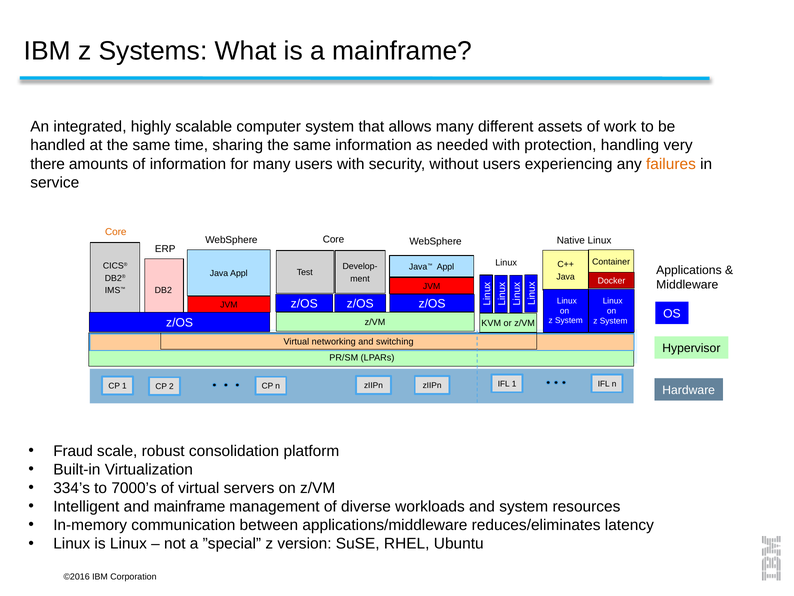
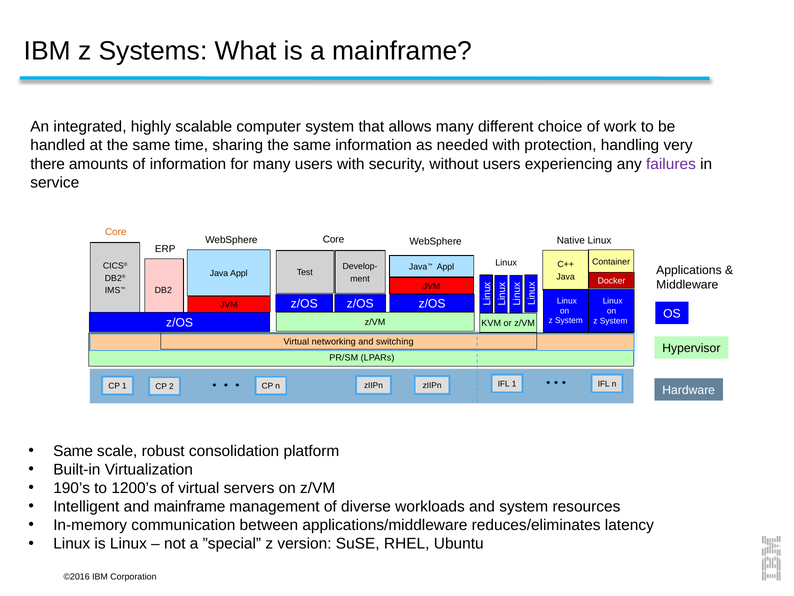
assets: assets -> choice (560, 127)
failures colour: orange -> purple (671, 164)
Fraud: Fraud -> Same (73, 451)
334’s: 334’s -> 190’s (72, 488)
7000’s: 7000’s -> 1200’s (134, 488)
